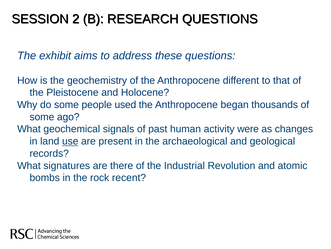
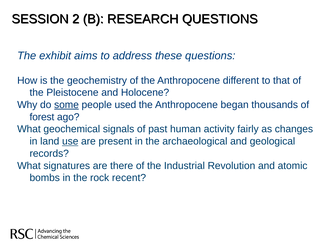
some underline: none -> present (66, 104)
some: some -> forest (42, 117)
were: were -> fairly (248, 129)
